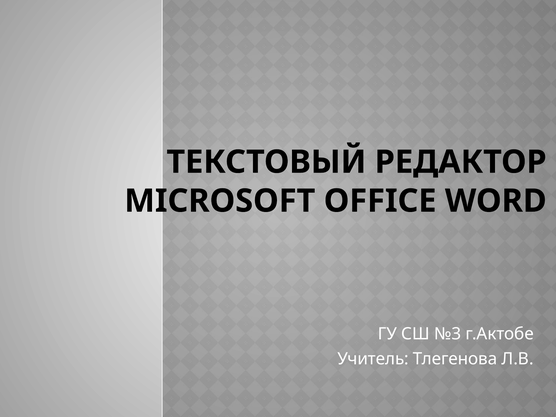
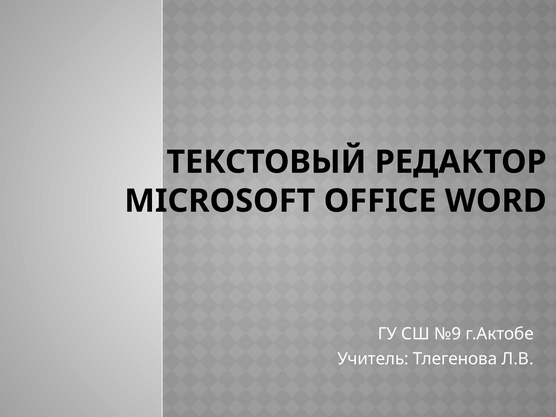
№3: №3 -> №9 (448, 334)
